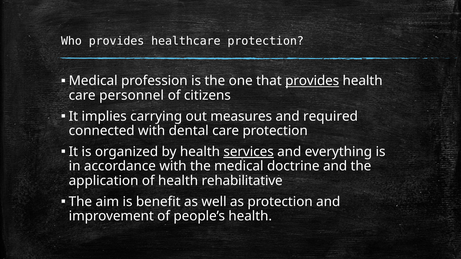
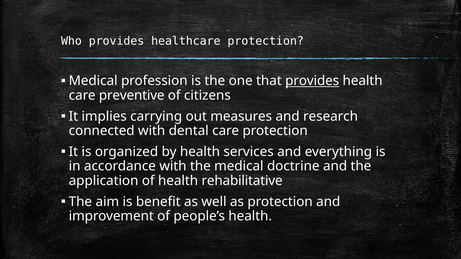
personnel: personnel -> preventive (132, 95)
required: required -> research (331, 116)
services underline: present -> none (249, 152)
